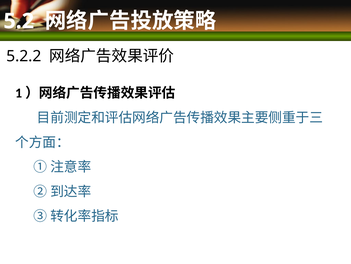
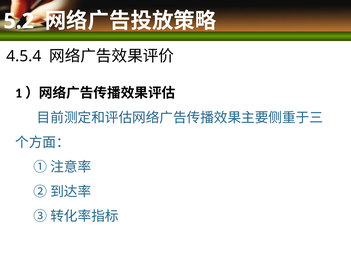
5.2.2: 5.2.2 -> 4.5.4 (24, 56)
